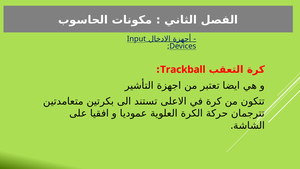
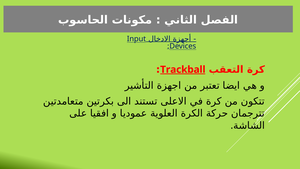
Trackball underline: none -> present (183, 69)
